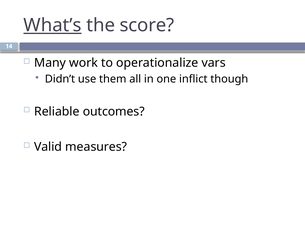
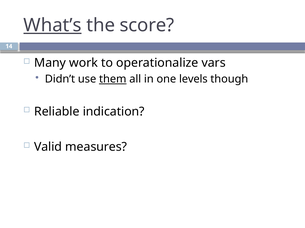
them underline: none -> present (113, 79)
inflict: inflict -> levels (193, 79)
outcomes: outcomes -> indication (114, 112)
